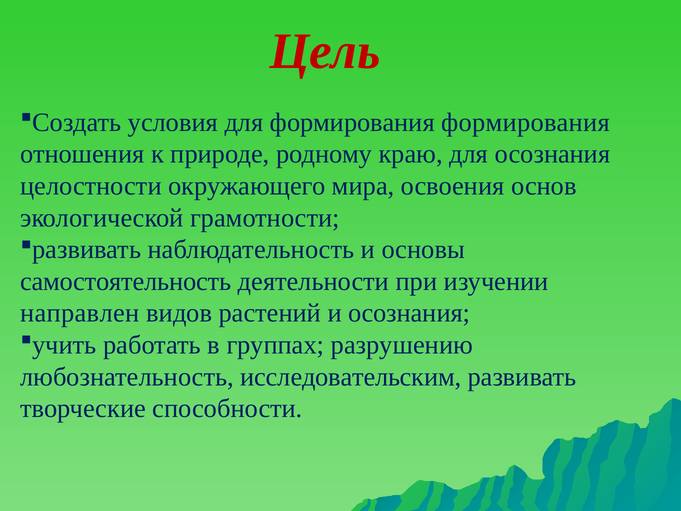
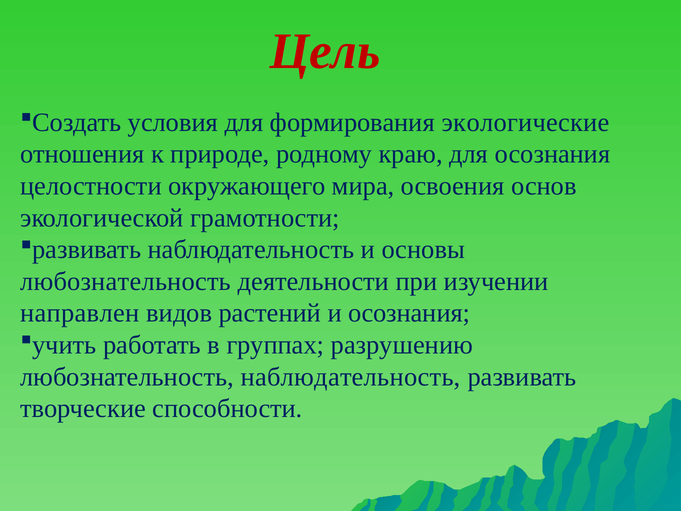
формирования формирования: формирования -> экологические (526, 122)
самостоятельность: самостоятельность -> любознательность (126, 281)
любознательность исследовательским: исследовательским -> наблюдательность (351, 377)
